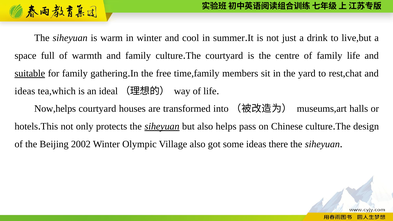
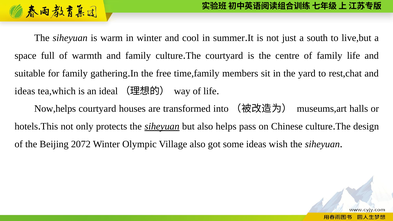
drink: drink -> south (317, 38)
suitable underline: present -> none (30, 73)
2002: 2002 -> 2072 (81, 144)
there: there -> wish (278, 144)
